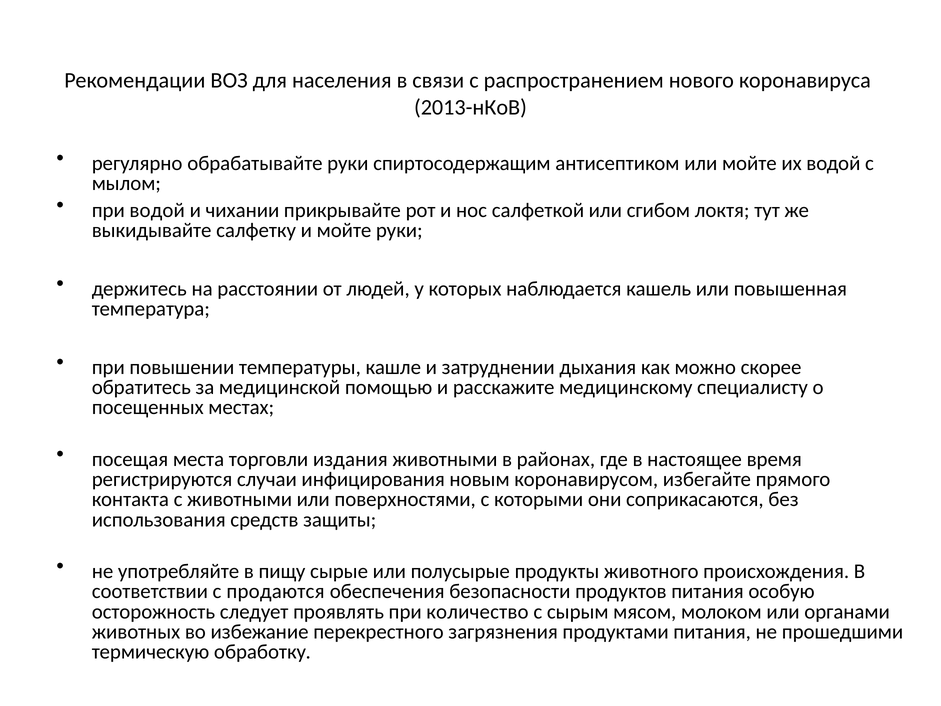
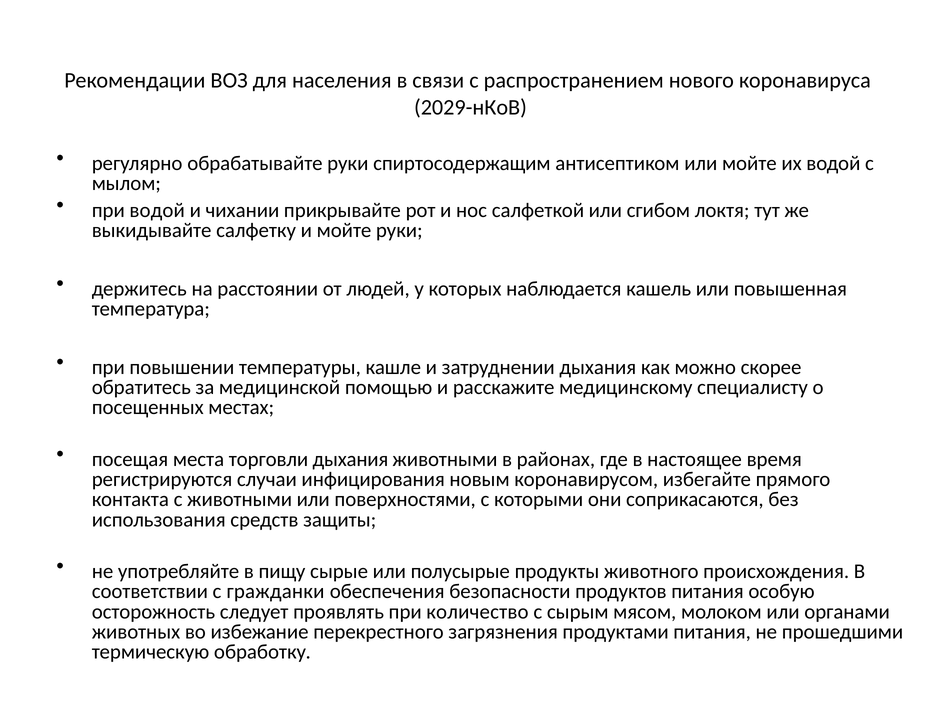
2013-нКоВ: 2013-нКоВ -> 2029-нКоВ (470, 107)
торговли издания: издания -> дыхания (350, 459)
продаются: продаются -> гражданки (276, 591)
